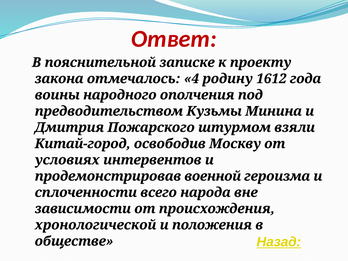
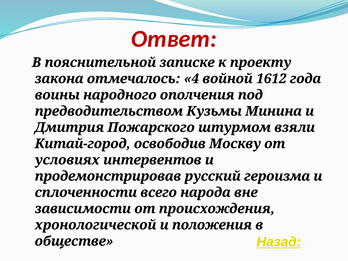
родину: родину -> войной (228, 79)
военной: военной -> русский (213, 176)
